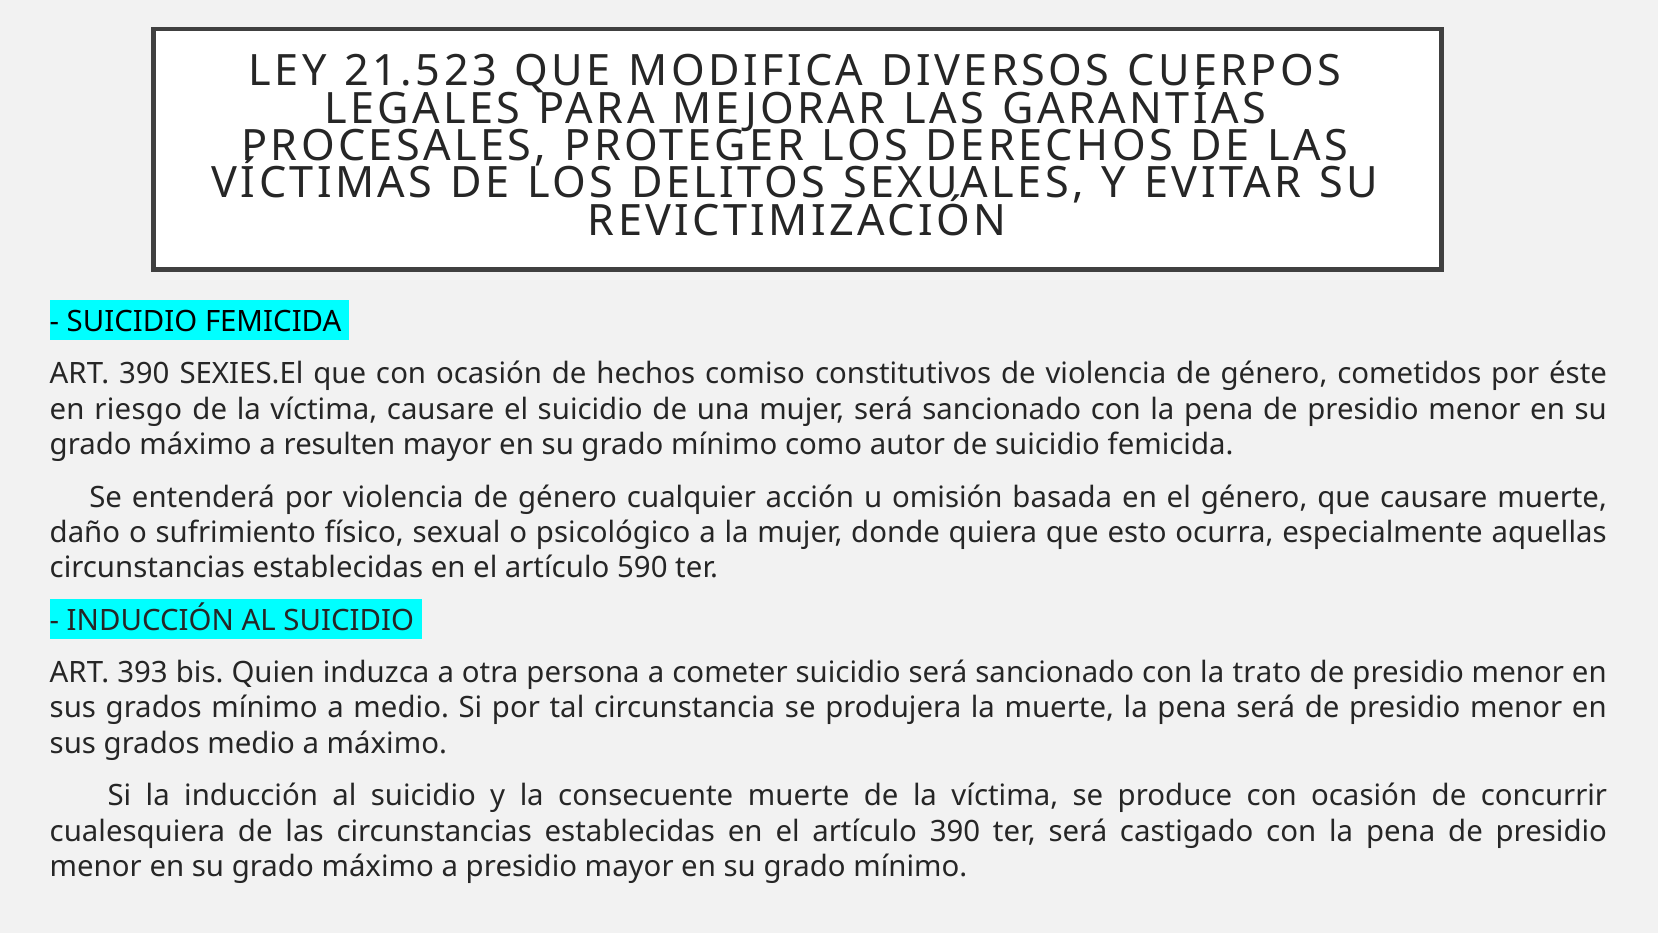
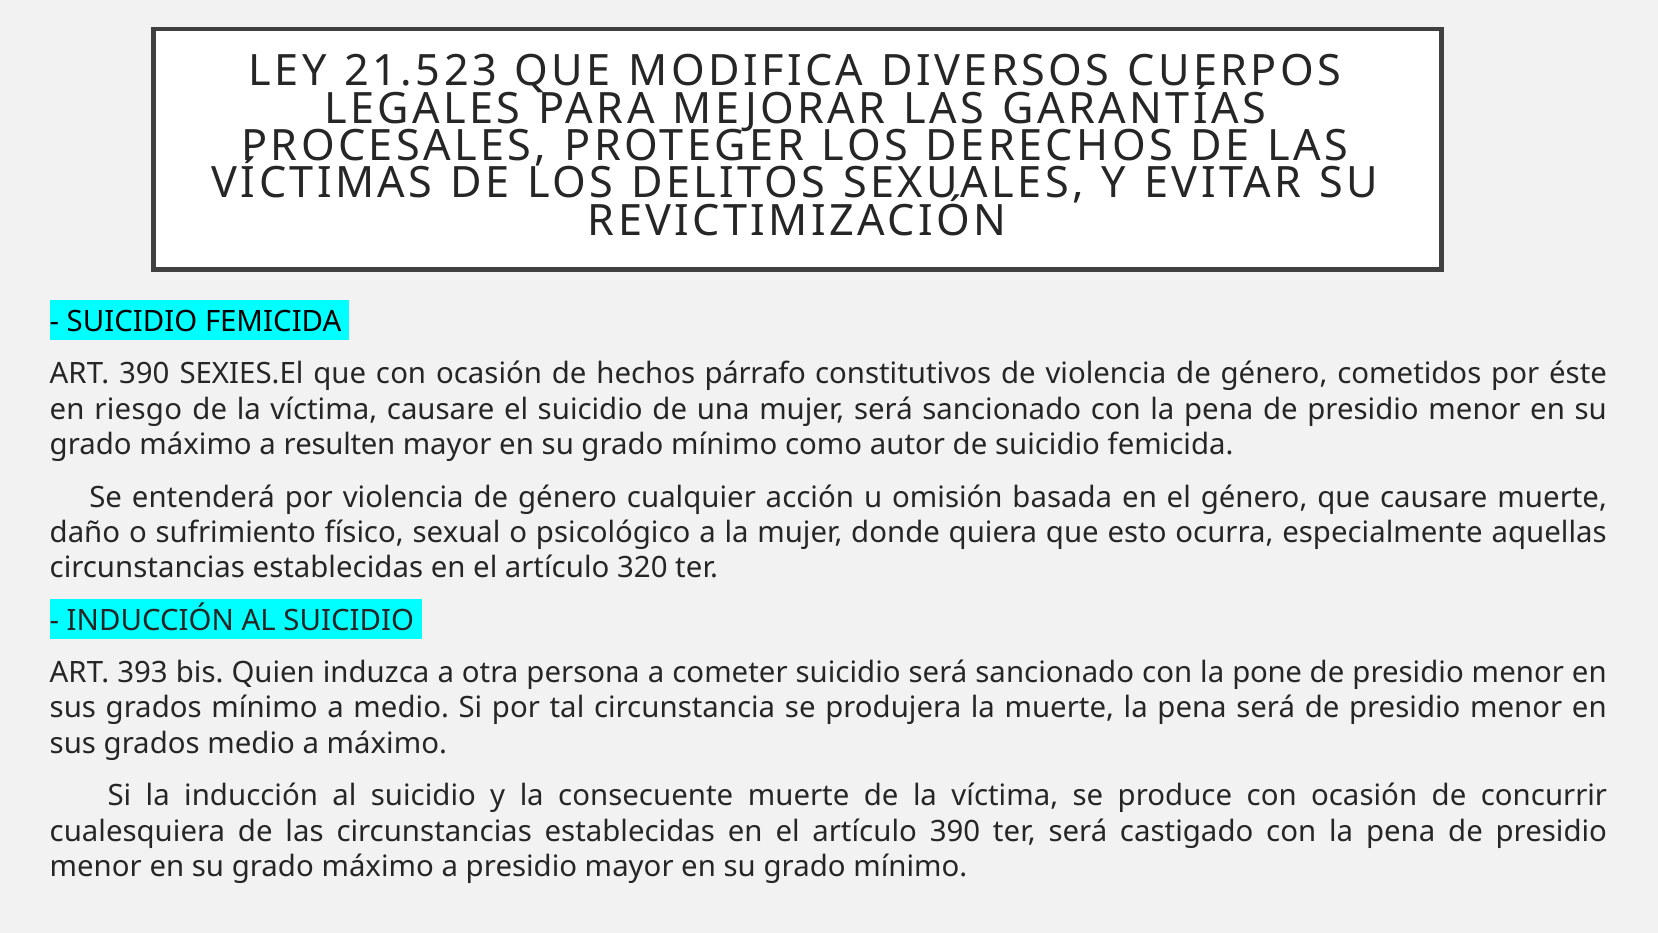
comiso: comiso -> párrafo (755, 374)
590: 590 -> 320 (642, 568)
trato: trato -> pone (1267, 673)
